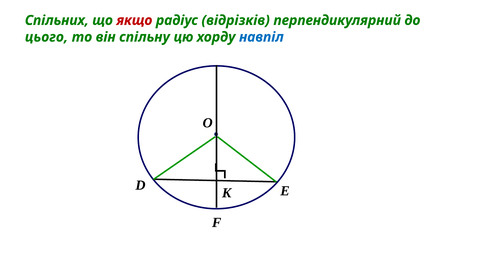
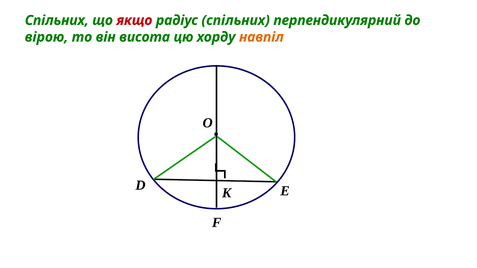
радіус відрізків: відрізків -> спільних (236, 20)
цього: цього -> вірою (46, 37)
спільну: спільну -> висота (145, 37)
навпіл colour: blue -> orange (261, 37)
